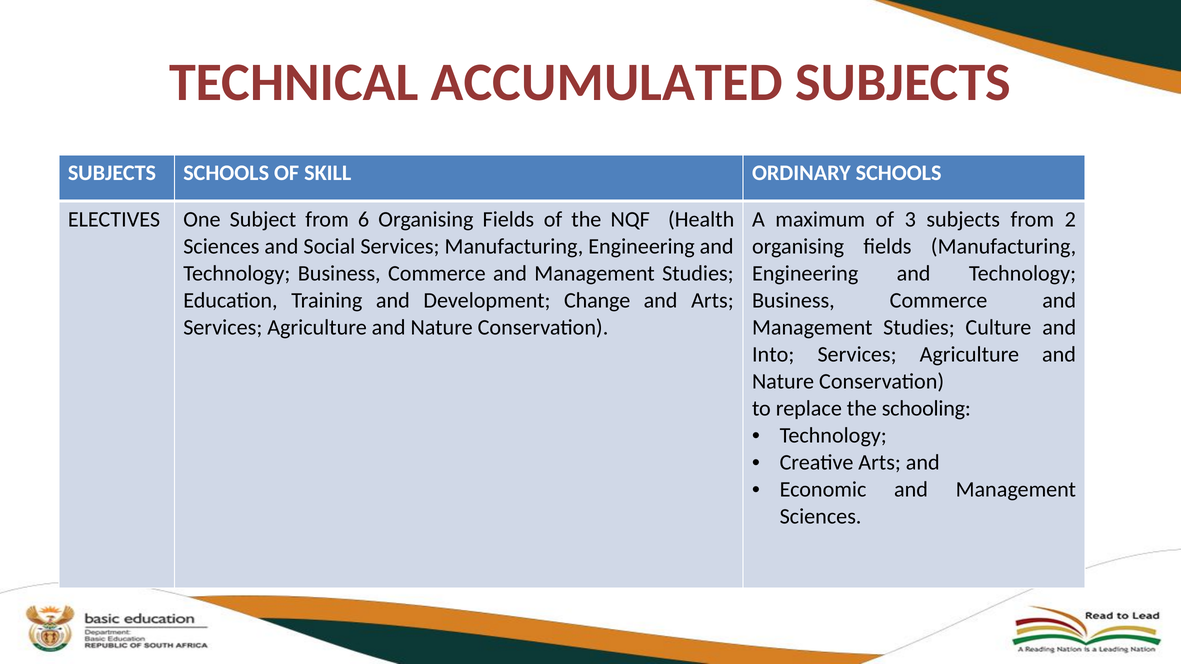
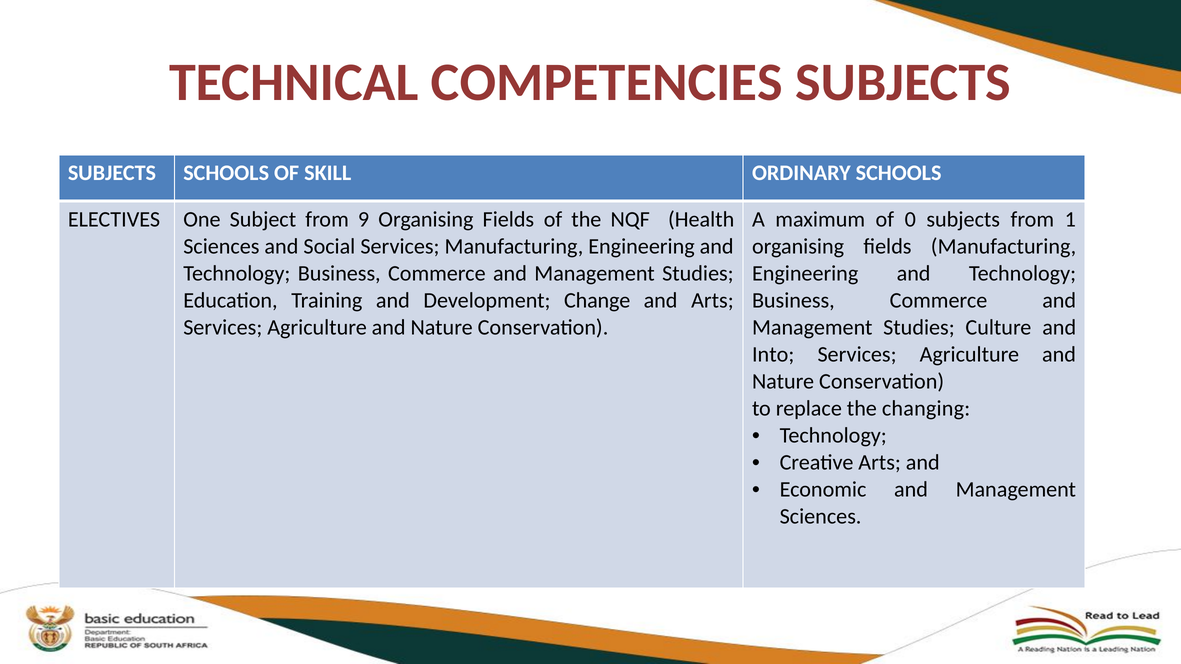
ACCUMULATED: ACCUMULATED -> COMPETENCIES (607, 83)
6: 6 -> 9 (363, 219)
3: 3 -> 0 (910, 219)
2: 2 -> 1 (1070, 219)
schooling: schooling -> changing (926, 409)
